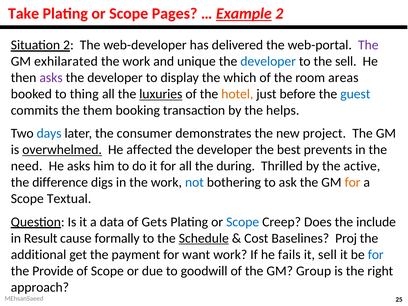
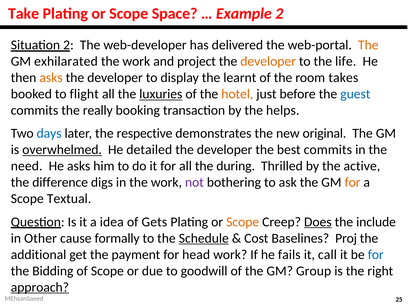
Pages: Pages -> Space (175, 14)
Example underline: present -> none (244, 14)
The colour: purple -> orange (368, 45)
unique: unique -> project (196, 61)
developer colour: blue -> orange (268, 61)
the sell: sell -> life (346, 61)
asks colour: purple -> orange (51, 78)
which: which -> learnt (240, 78)
areas: areas -> takes (343, 78)
thing: thing -> flight (84, 94)
them: them -> really (98, 110)
consumer: consumer -> respective (145, 134)
project: project -> original (324, 134)
affected: affected -> detailed (149, 150)
best prevents: prevents -> commits (328, 150)
not colour: blue -> purple (194, 182)
data: data -> idea (112, 222)
Scope colour: blue -> orange (243, 222)
Does underline: none -> present (318, 222)
Result: Result -> Other (41, 238)
want: want -> head (196, 255)
it sell: sell -> call (327, 255)
Provide: Provide -> Bidding (53, 271)
approach underline: none -> present (40, 287)
